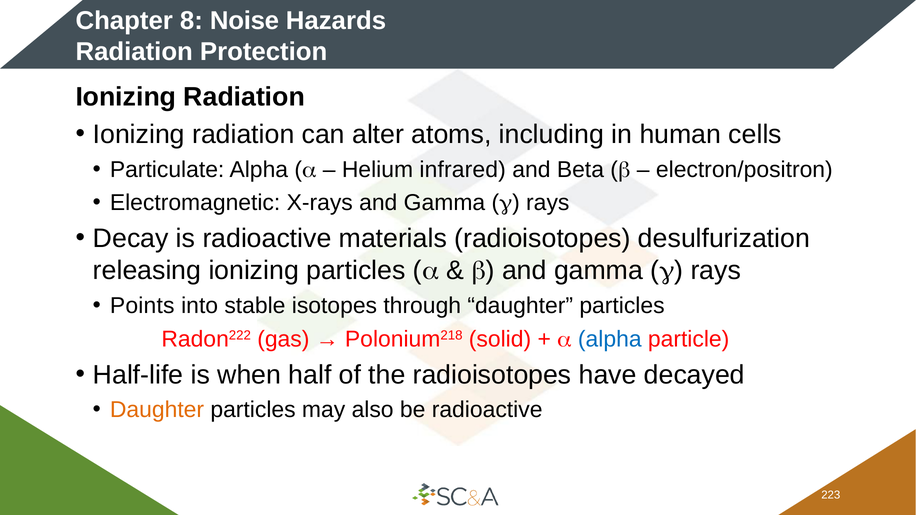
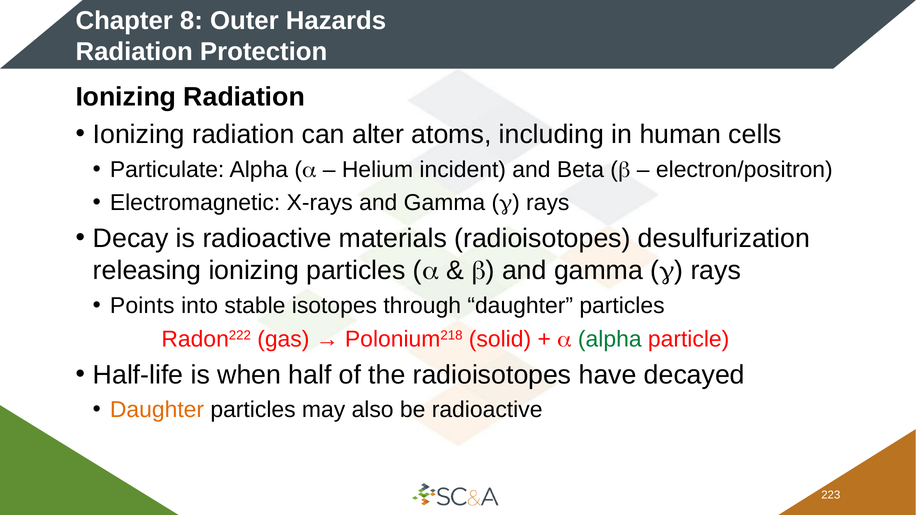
Noise: Noise -> Outer (244, 21)
infrared: infrared -> incident (463, 170)
alpha colour: blue -> green (610, 339)
